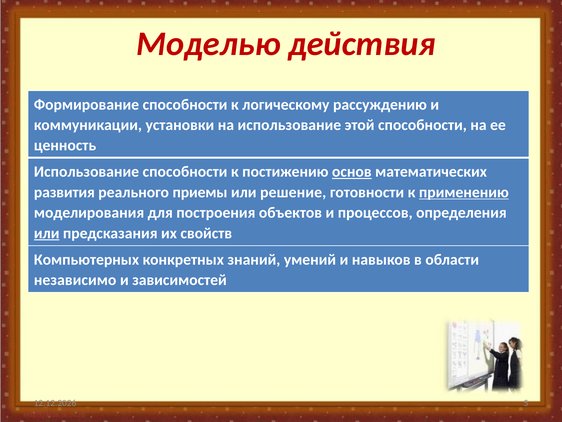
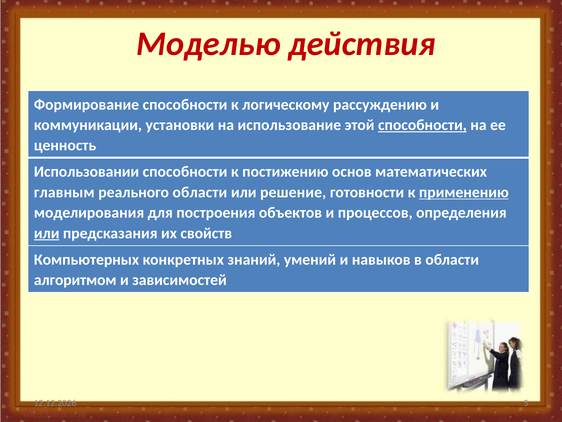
способности underline: none -> present (422, 125)
Использование: Использование -> Использовании (87, 172)
основ underline: present -> none (352, 172)
развития: развития -> главным (64, 192)
реального приемы: приемы -> области (200, 192)
независимо: независимо -> алгоритмом (75, 280)
